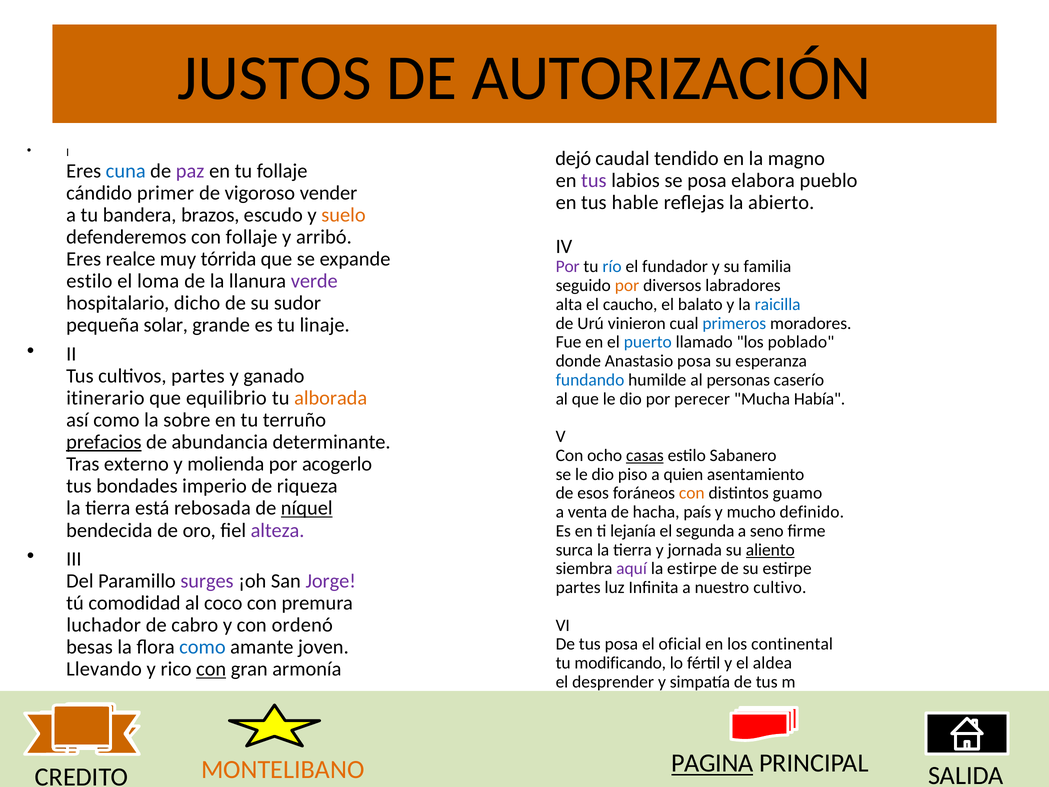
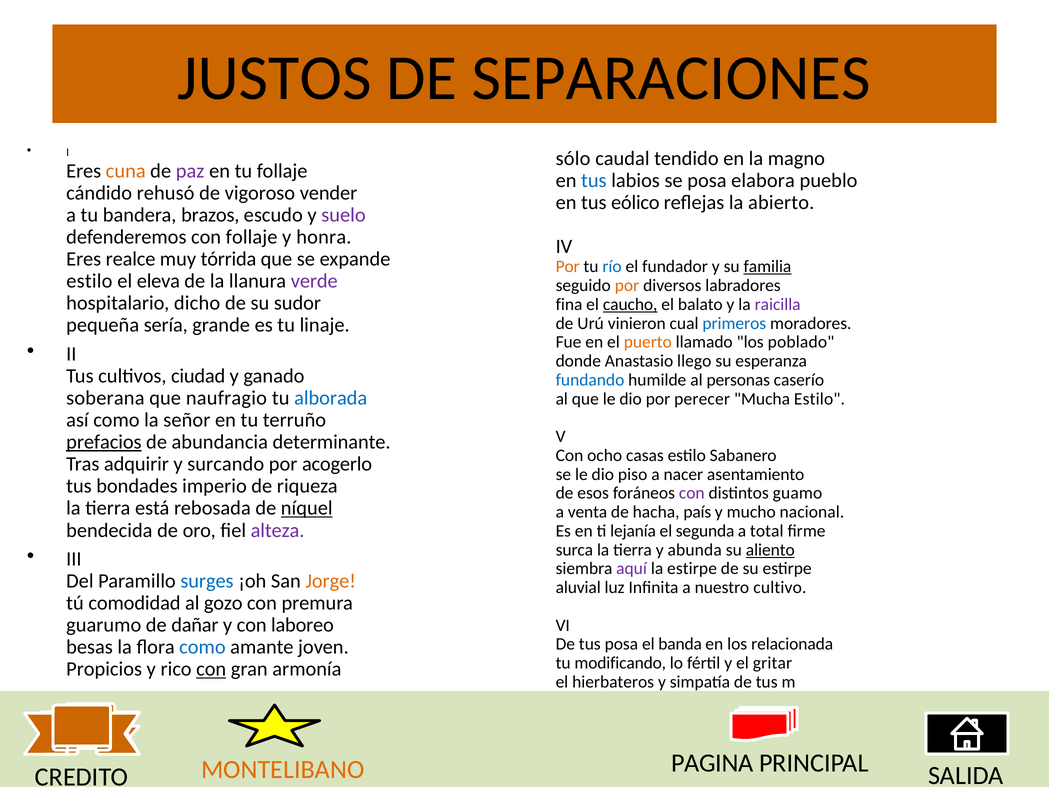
AUTORIZACIÓN: AUTORIZACIÓN -> SEPARACIONES (671, 78)
dejó: dejó -> sólo (573, 158)
cuna colour: blue -> orange (126, 171)
tus colour: purple -> blue (594, 180)
primer: primer -> rehusó (166, 193)
hable: hable -> eólico (635, 202)
suelo colour: orange -> purple (343, 215)
arribó: arribó -> honra (324, 237)
Por colour: purple -> orange (568, 267)
familia underline: none -> present (767, 267)
loma: loma -> eleva (158, 281)
alta: alta -> fina (569, 304)
caucho underline: none -> present (630, 304)
raicilla colour: blue -> purple (778, 304)
solar: solar -> sería (166, 325)
puerto colour: blue -> orange (648, 342)
Anastasio posa: posa -> llego (694, 361)
cultivos partes: partes -> ciudad (198, 376)
itinerario: itinerario -> soberana (105, 398)
equilibrio: equilibrio -> naufragio (226, 398)
alborada colour: orange -> blue (331, 398)
Mucha Había: Había -> Estilo (819, 399)
sobre: sobre -> señor (187, 420)
casas underline: present -> none (645, 455)
externo: externo -> adquirir (136, 464)
molienda: molienda -> surcando (226, 464)
quien: quien -> nacer (683, 474)
con colour: orange -> purple (692, 493)
definido: definido -> nacional (812, 512)
seno: seno -> total (767, 531)
jornada: jornada -> abunda (695, 550)
surges colour: purple -> blue (207, 581)
Jorge colour: purple -> orange (331, 581)
partes: partes -> aluvial (578, 587)
coco: coco -> gozo (223, 603)
luchador: luchador -> guarumo (104, 625)
cabro: cabro -> dañar (195, 625)
ordenó: ordenó -> laboreo (302, 625)
oficial: oficial -> banda (680, 644)
continental: continental -> relacionada (792, 644)
aldea: aldea -> gritar (772, 663)
Llevando: Llevando -> Propicios (104, 669)
desprender: desprender -> hierbateros (613, 682)
PAGINA underline: present -> none (712, 763)
